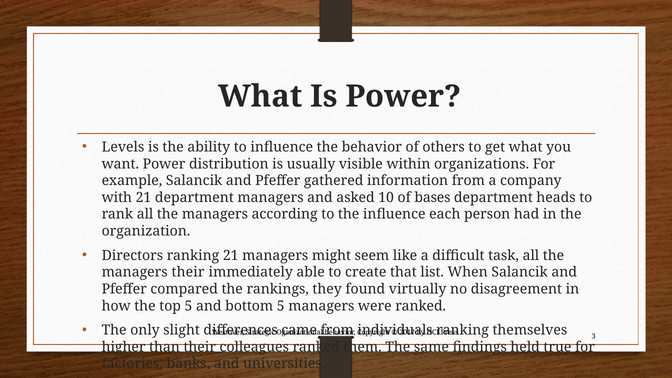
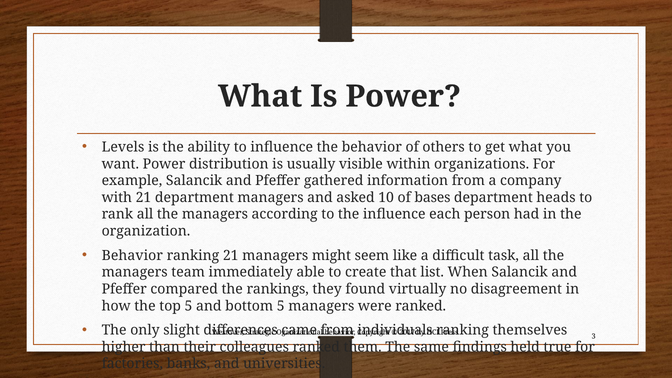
Directors: Directors -> Behavior (132, 255)
managers their: their -> team (188, 272)
